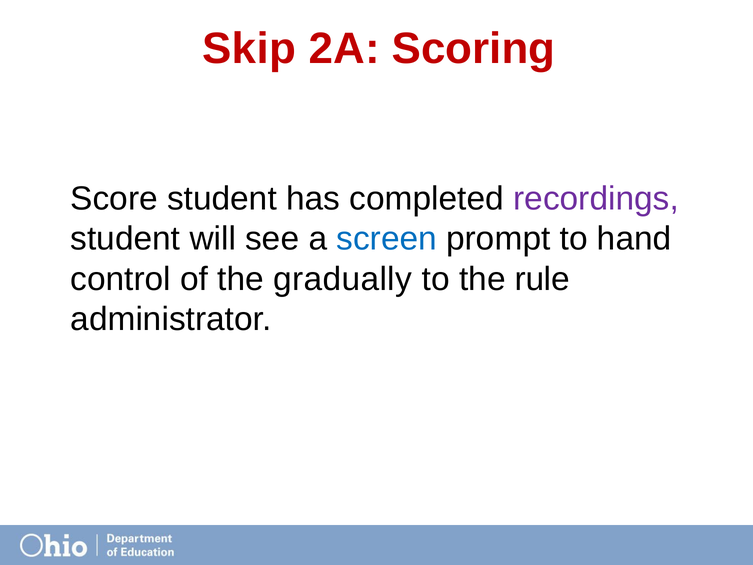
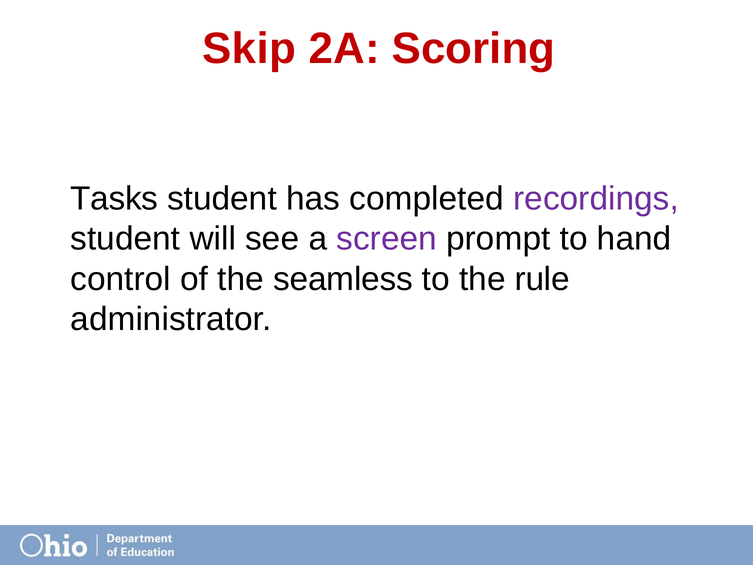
Score: Score -> Tasks (114, 199)
screen colour: blue -> purple (387, 239)
gradually: gradually -> seamless (343, 279)
